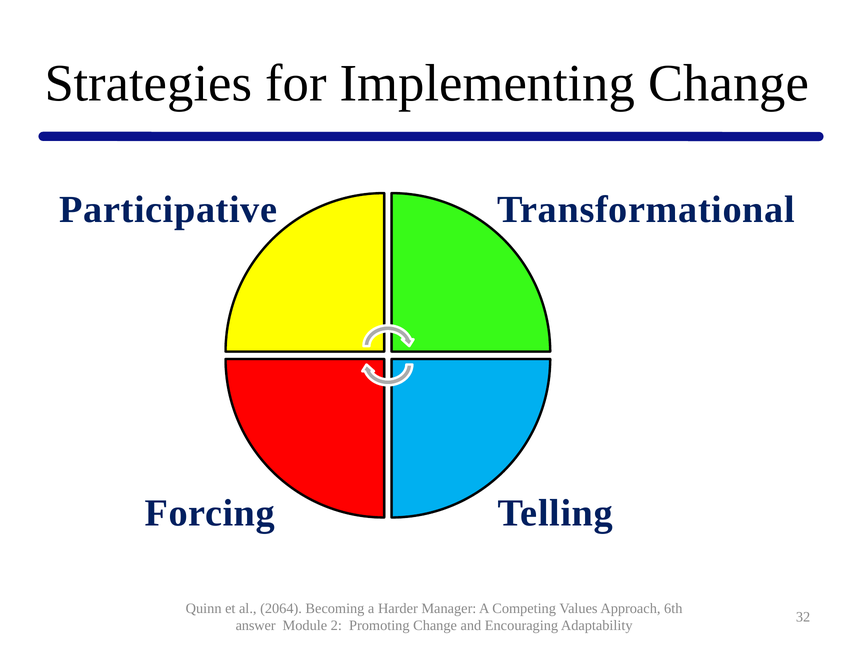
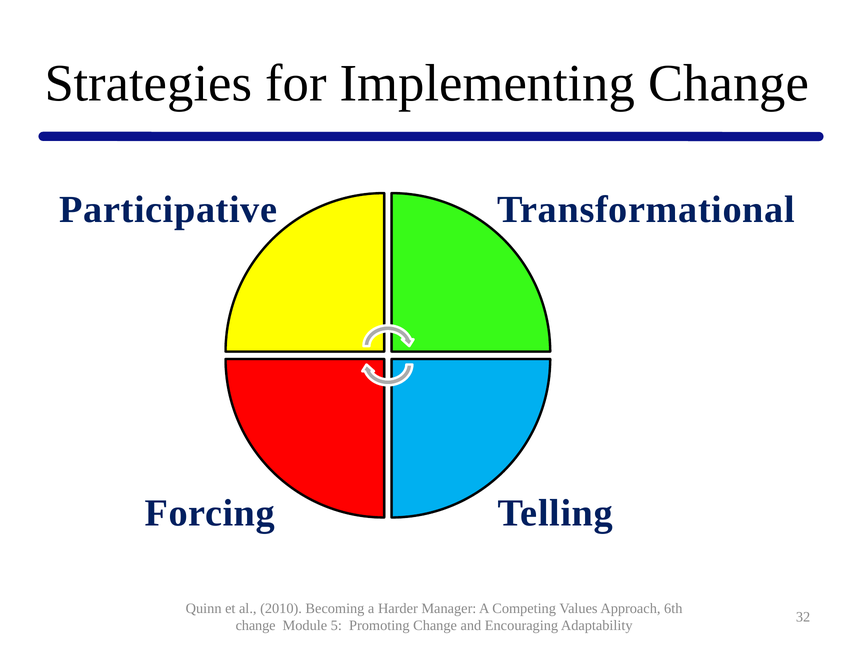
2064: 2064 -> 2010 (281, 609)
answer: answer -> change (256, 626)
2: 2 -> 5 (336, 626)
